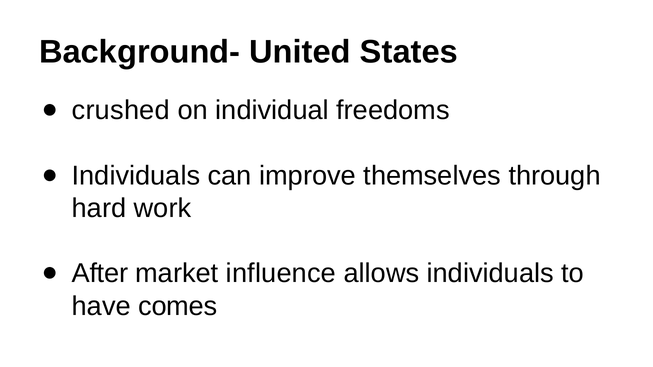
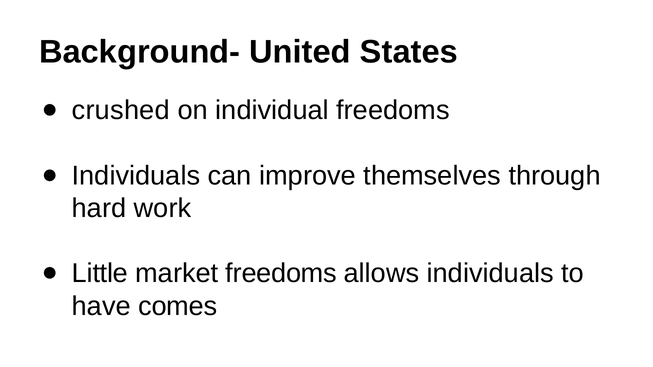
After: After -> Little (100, 274)
market influence: influence -> freedoms (281, 274)
